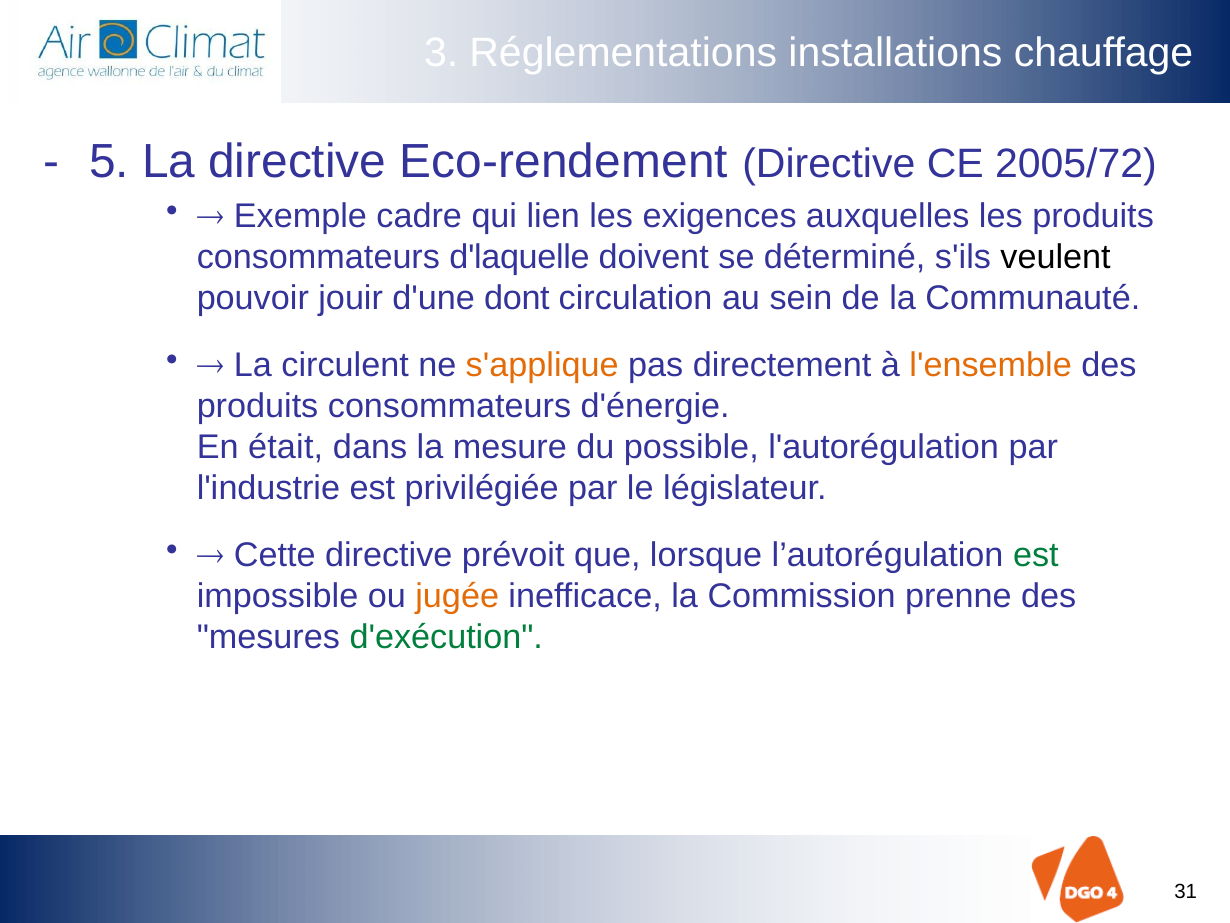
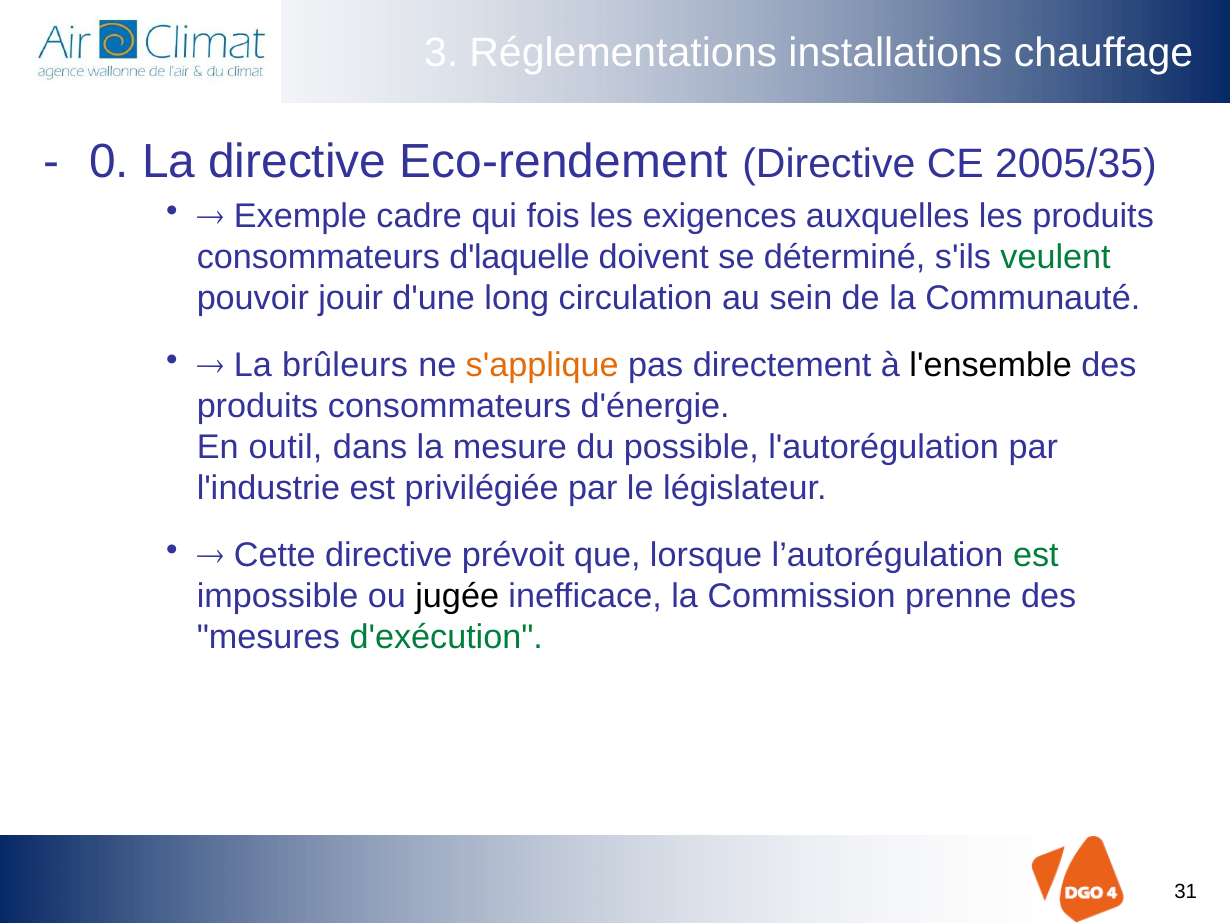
5: 5 -> 0 (109, 161)
2005/72: 2005/72 -> 2005/35 (1076, 163)
lien: lien -> fois (553, 216)
veulent colour: black -> green (1056, 257)
dont: dont -> long (517, 298)
circulent: circulent -> brûleurs (345, 365)
l'ensemble colour: orange -> black (991, 365)
était: était -> outil (286, 447)
jugée colour: orange -> black (457, 596)
